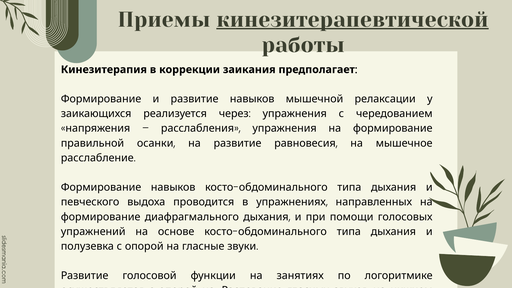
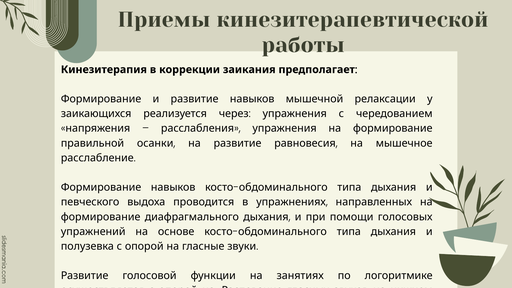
кинезитерапевтической underline: present -> none (353, 20)
